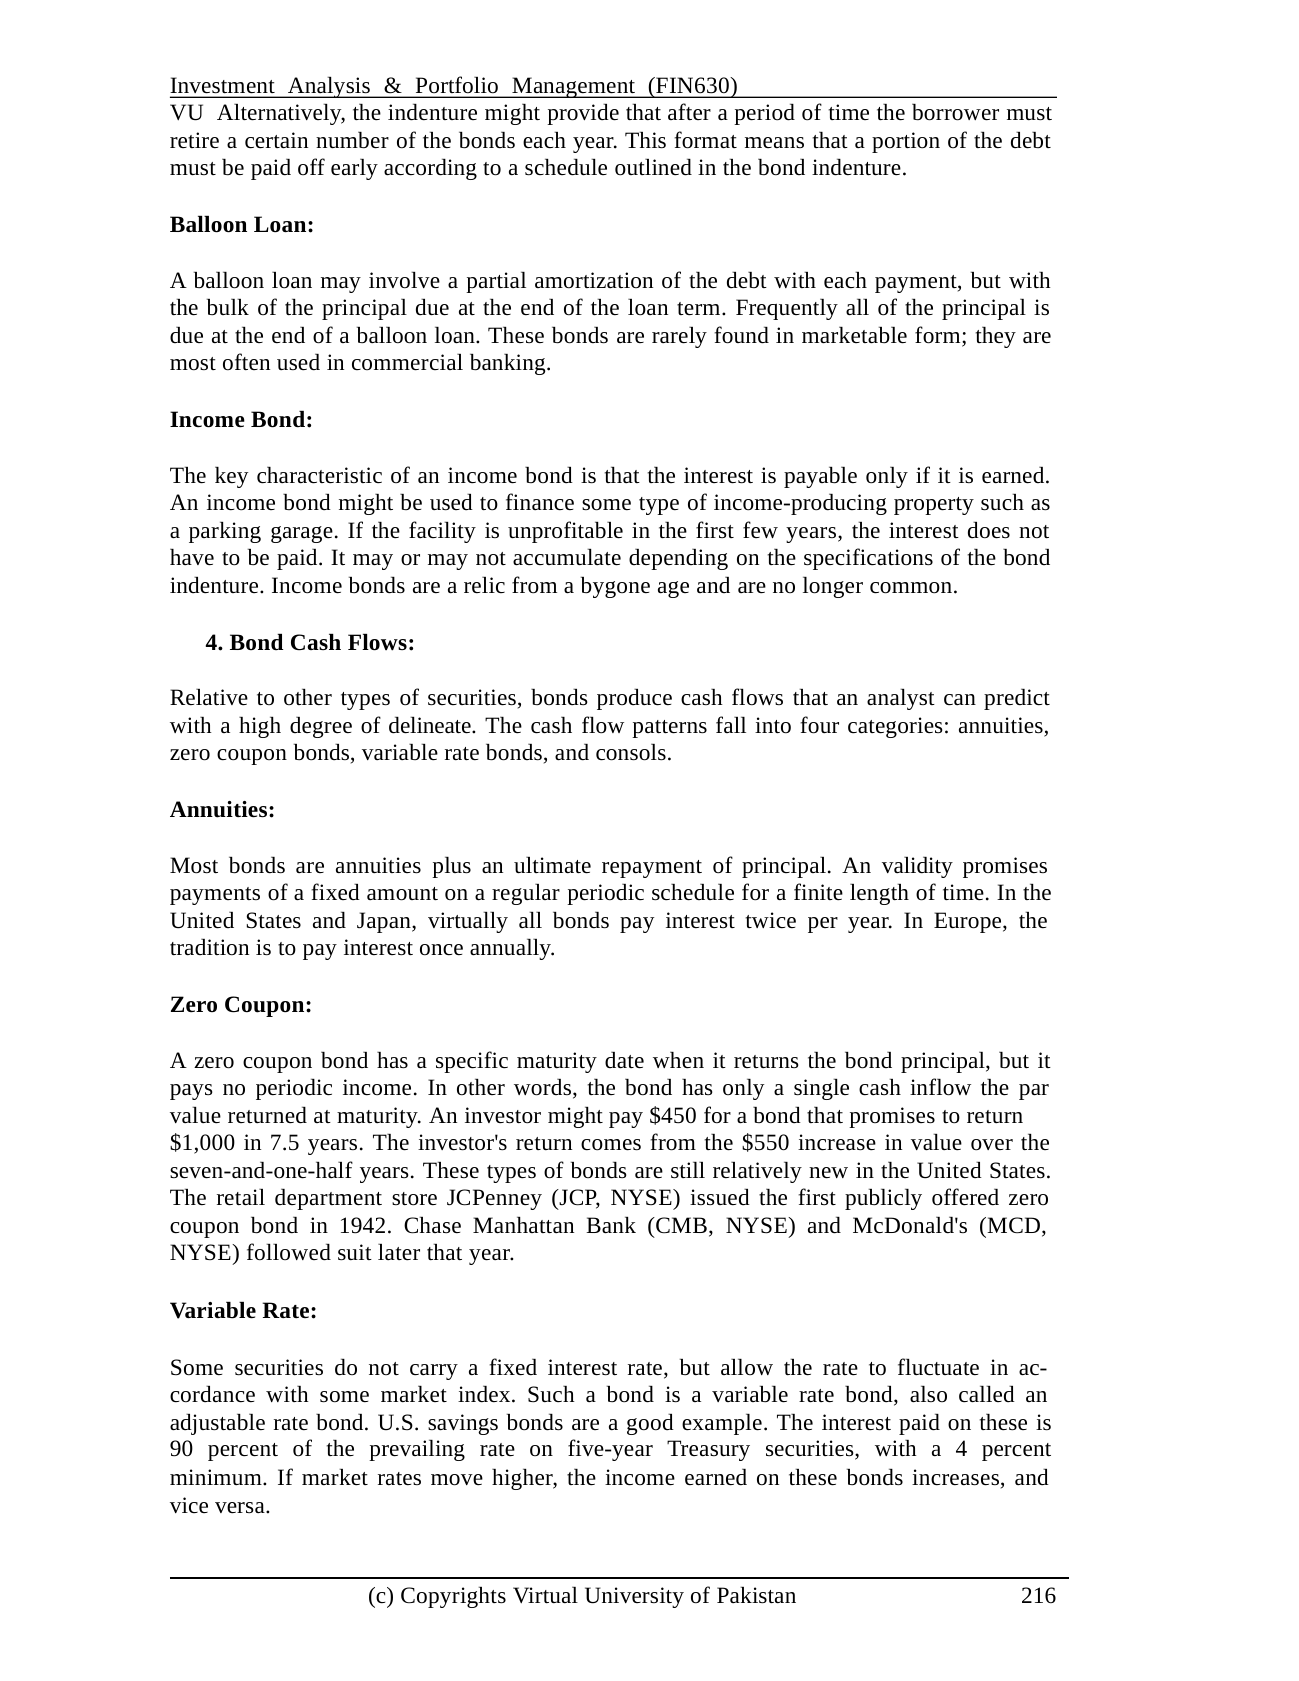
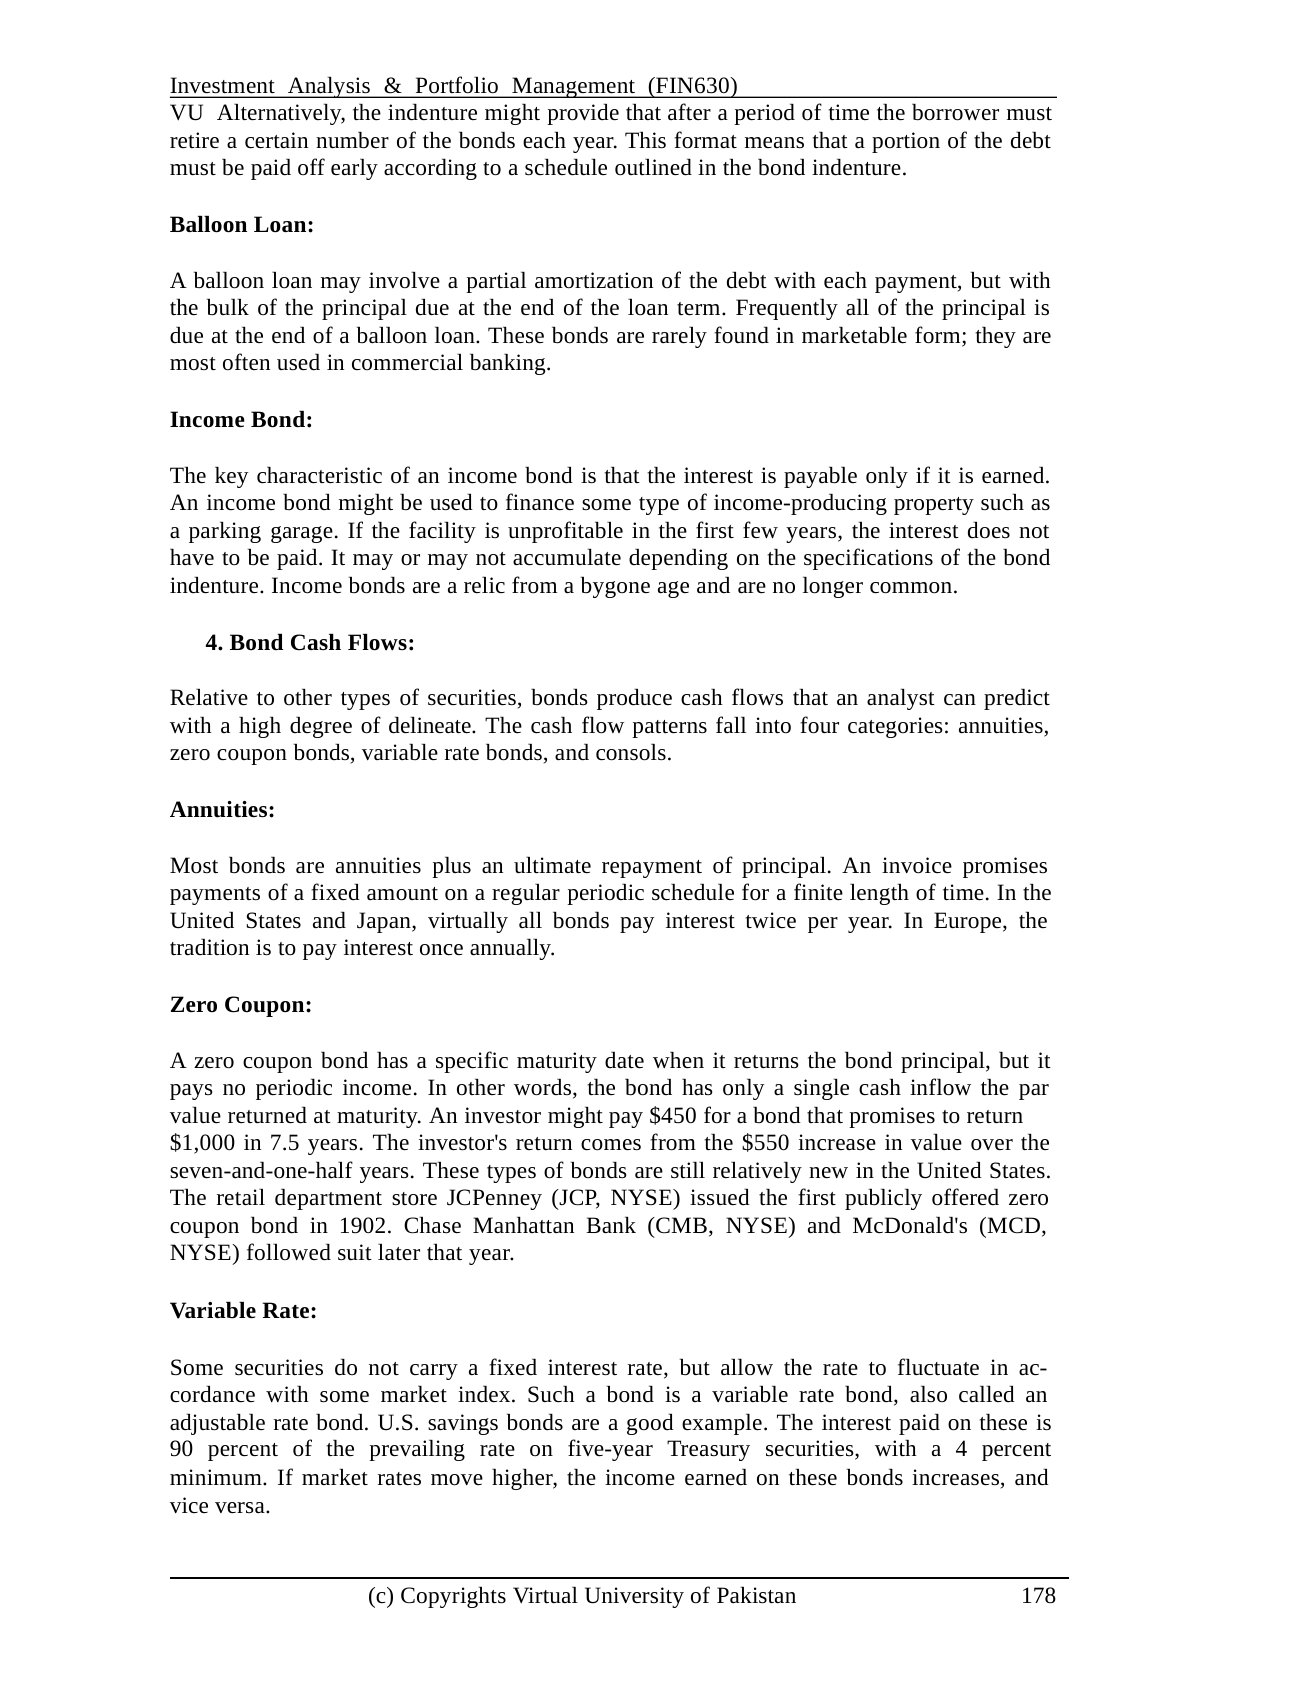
validity: validity -> invoice (917, 865)
1942: 1942 -> 1902 (366, 1226)
216: 216 -> 178 (1039, 1596)
